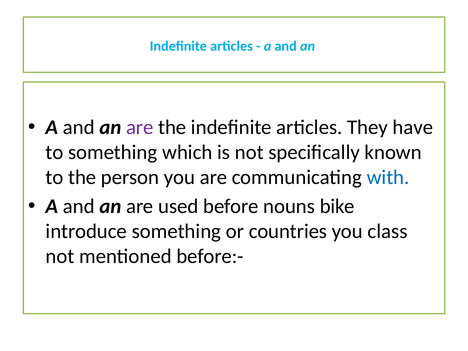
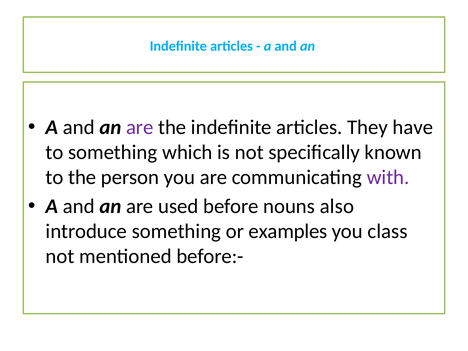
with colour: blue -> purple (388, 177)
bike: bike -> also (337, 206)
countries: countries -> examples (288, 231)
